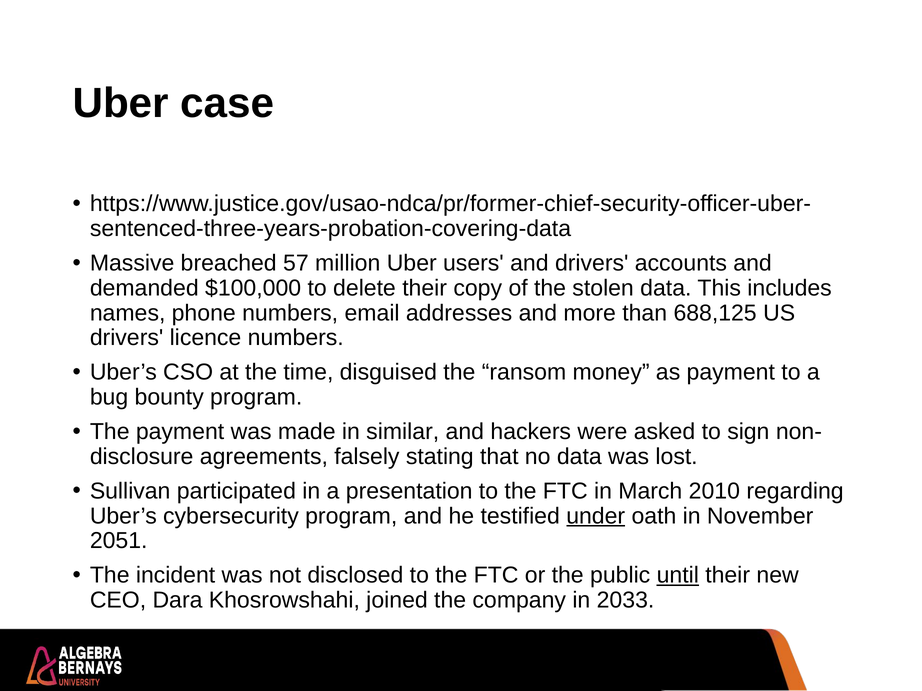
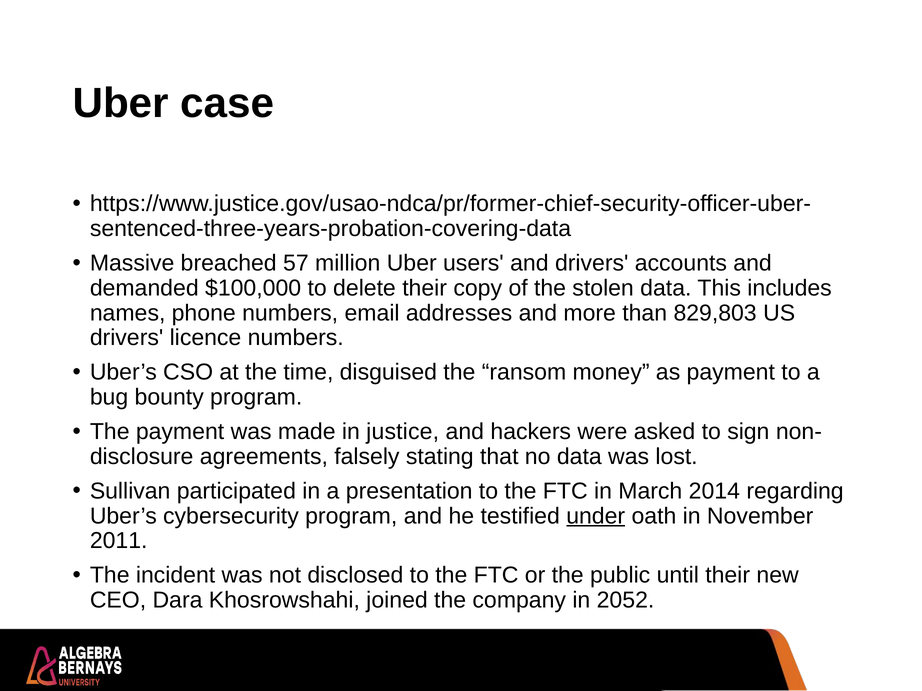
688,125: 688,125 -> 829,803 (715, 313)
similar: similar -> justice (403, 432)
2010: 2010 -> 2014 (714, 491)
2051: 2051 -> 2011 (119, 541)
until underline: present -> none (678, 576)
2033: 2033 -> 2052 (626, 601)
